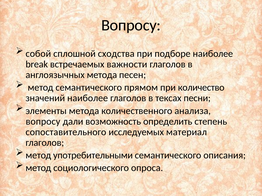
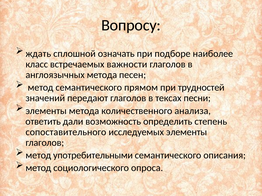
собой: собой -> ждать (38, 54)
сходства: сходства -> означать (116, 54)
break: break -> класс (37, 64)
количество: количество -> трудностей (201, 88)
значений наиболее: наиболее -> передают (88, 98)
вопросу: вопросу -> ответить (43, 122)
исследуемых материал: материал -> элементы (187, 132)
